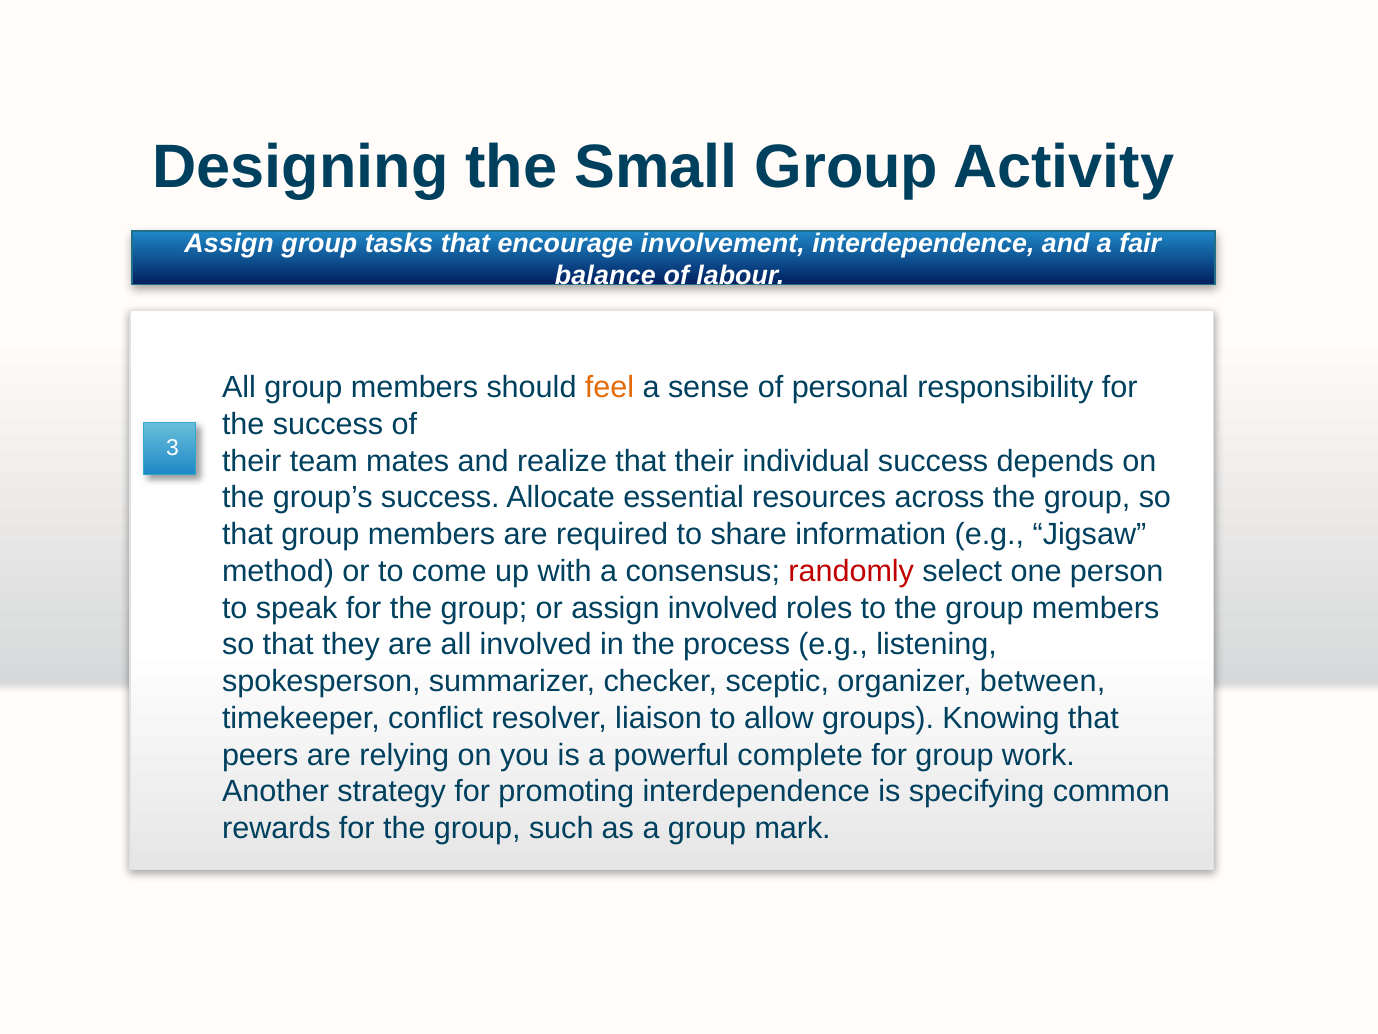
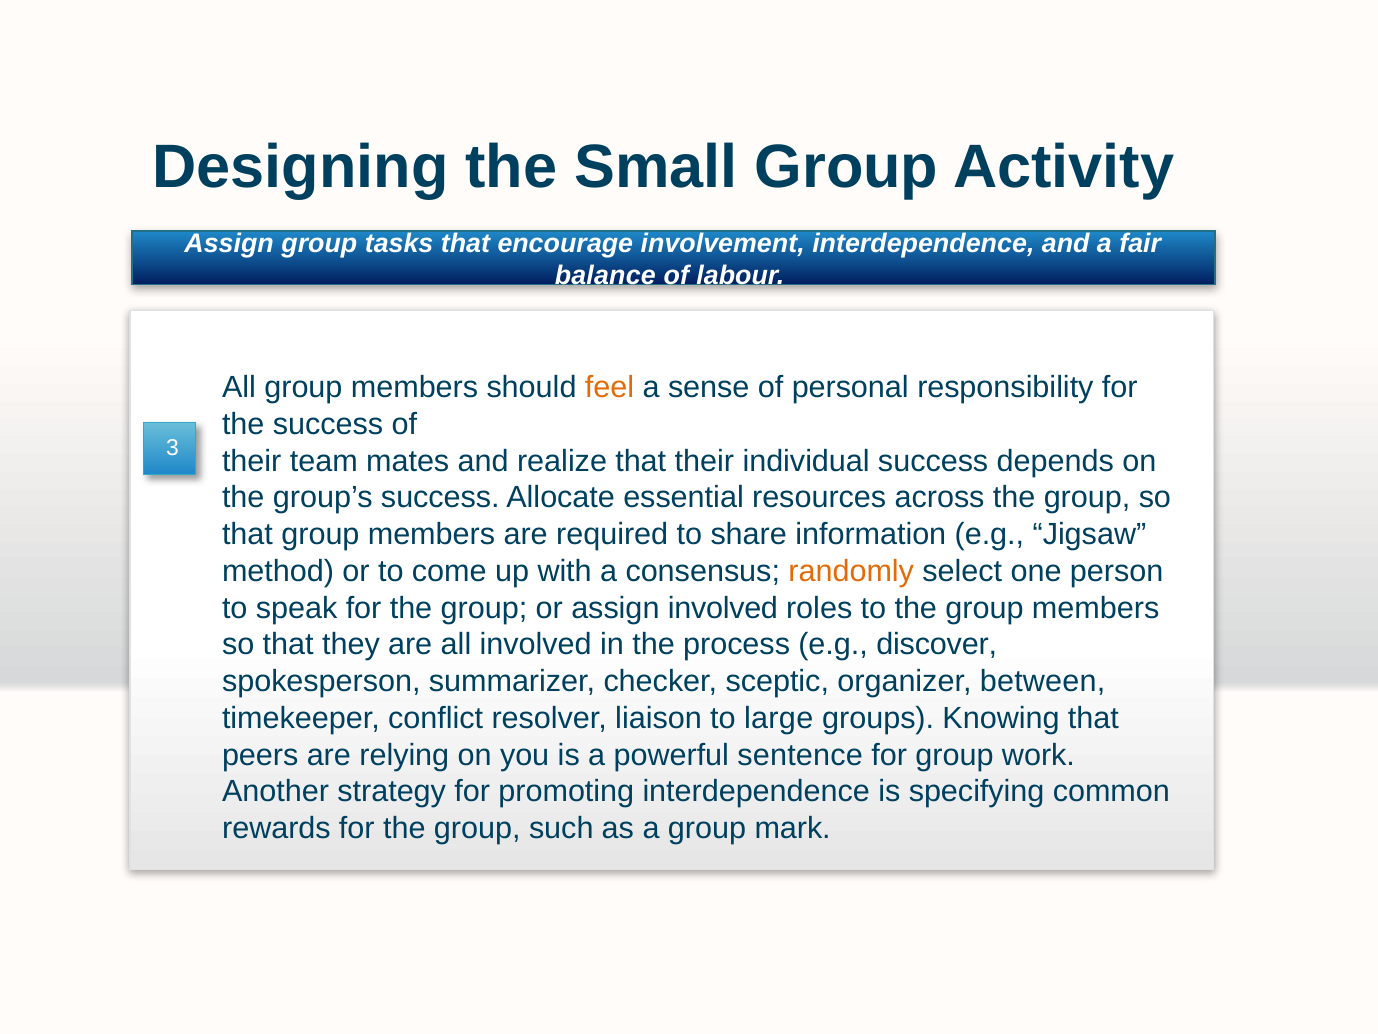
randomly colour: red -> orange (851, 571)
listening: listening -> discover (937, 644)
allow: allow -> large (779, 718)
complete: complete -> sentence (800, 755)
